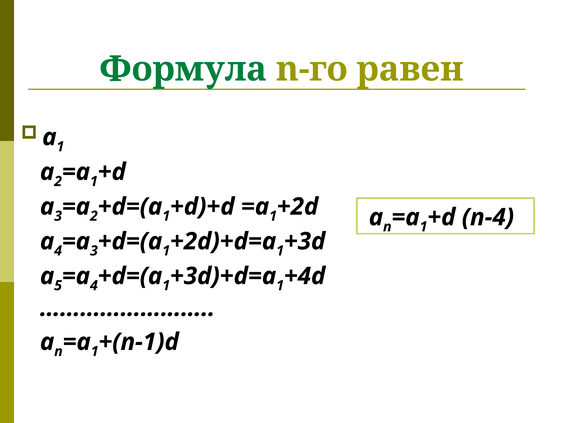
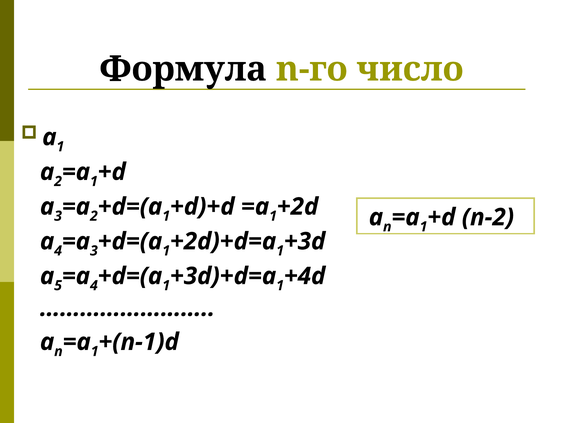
Формула colour: green -> black (183, 69)
равен: равен -> число (410, 69)
n-4: n-4 -> n-2 (488, 217)
